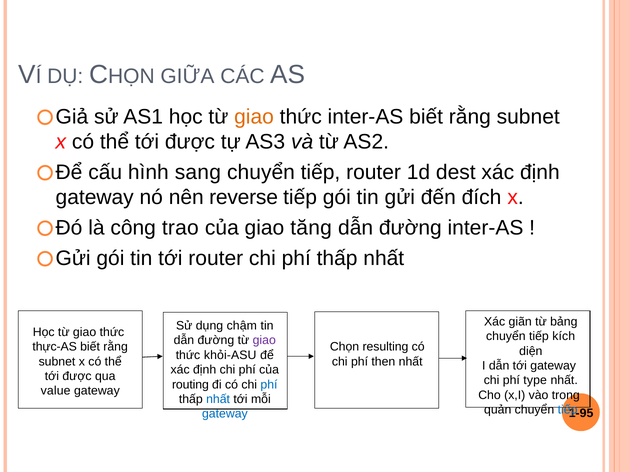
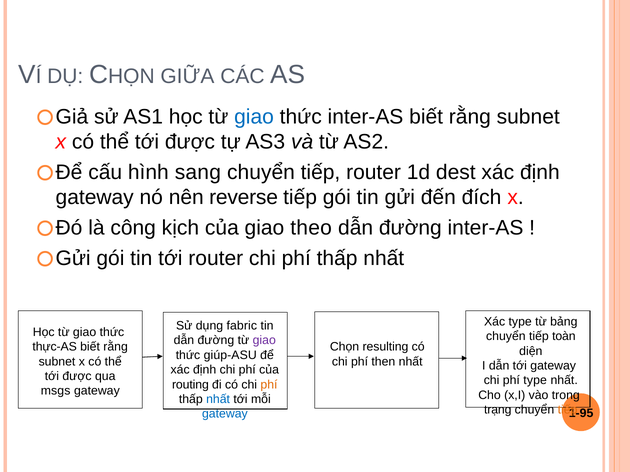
giao colour: orange -> blue (254, 117)
trao: trao -> kịch (180, 228)
tăng: tăng -> theo (311, 228)
Xác giãn: giãn -> type (520, 322)
chậm: chậm -> fabric (242, 326)
kích: kích -> toàn (564, 337)
khỏi-ASU: khỏi-ASU -> giúp-ASU (230, 355)
phí colour: blue -> orange (269, 385)
value: value -> msgs (56, 391)
quản: quản -> trạng (498, 410)
tiếp colour: blue -> orange (568, 410)
